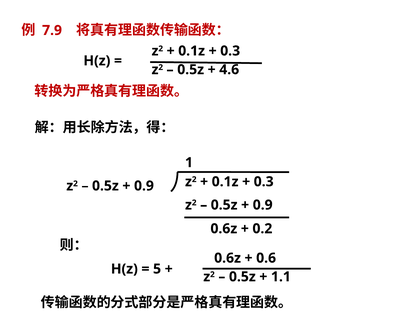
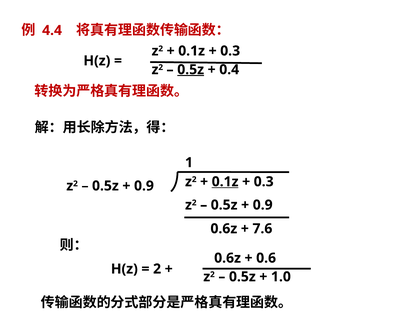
7.9: 7.9 -> 4.4 (52, 30)
0.5z underline: none -> present (191, 70)
4.6: 4.6 -> 0.4 (229, 70)
0.1z underline: none -> present (225, 182)
0.2: 0.2 -> 7.6 (262, 229)
5: 5 -> 2 (157, 269)
1.1: 1.1 -> 1.0 (281, 277)
